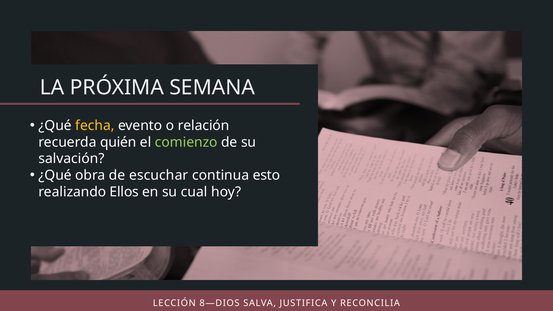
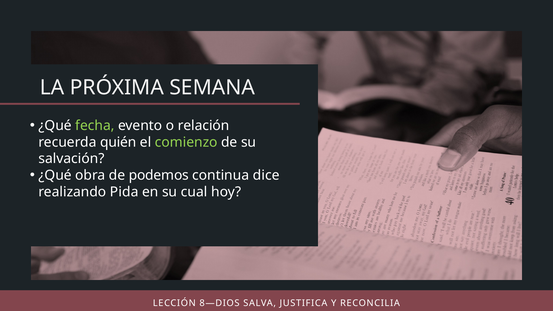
fecha colour: yellow -> light green (95, 126)
escuchar: escuchar -> podemos (159, 175)
esto: esto -> dice (266, 175)
Ellos: Ellos -> Pida (124, 192)
